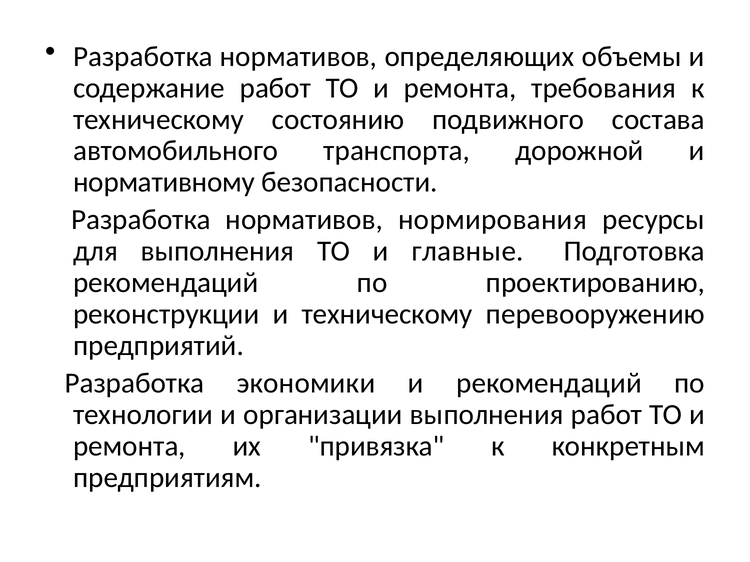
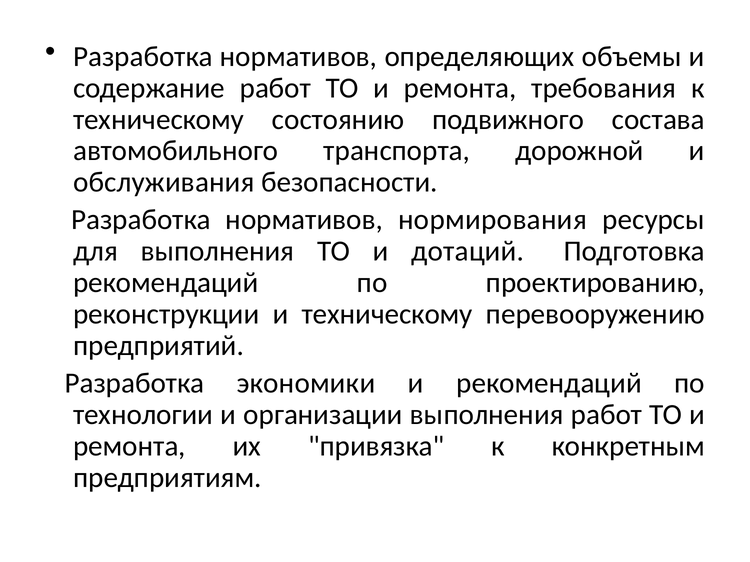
нормативному: нормативному -> обслуживания (164, 183)
главные: главные -> дотаций (468, 252)
